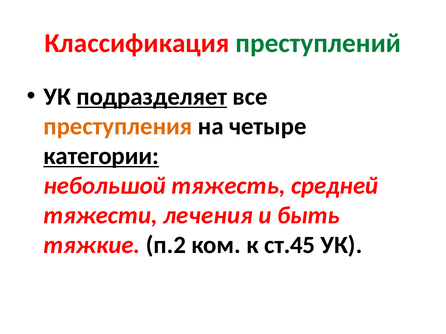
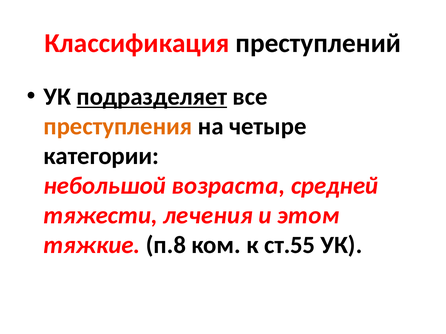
преступлений colour: green -> black (318, 43)
категории underline: present -> none (101, 156)
тяжесть: тяжесть -> возраста (228, 186)
быть: быть -> этом (308, 216)
п.2: п.2 -> п.8 (166, 246)
ст.45: ст.45 -> ст.55 (290, 246)
